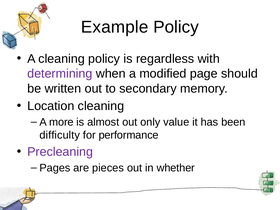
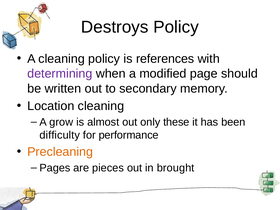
Example: Example -> Destroys (115, 27)
regardless: regardless -> references (165, 59)
more: more -> grow (61, 122)
value: value -> these (176, 122)
Precleaning colour: purple -> orange (60, 152)
whether: whether -> brought (176, 168)
